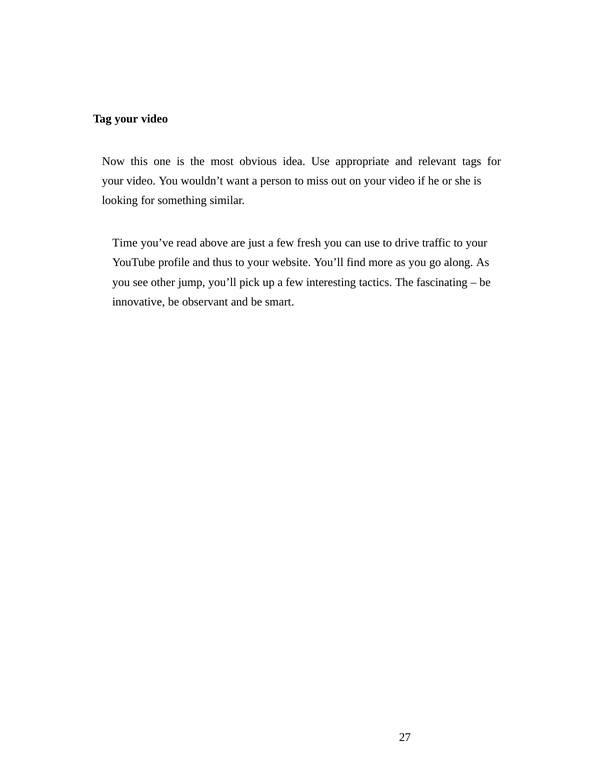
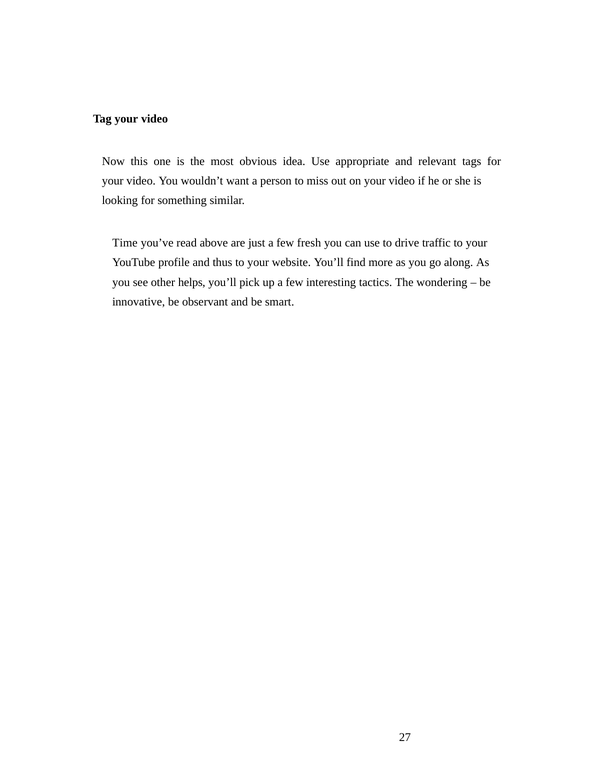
jump: jump -> helps (192, 282)
fascinating: fascinating -> wondering (442, 282)
